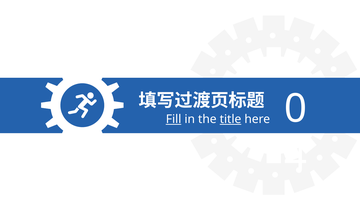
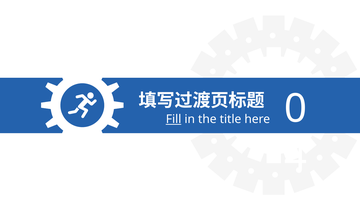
title underline: present -> none (231, 120)
